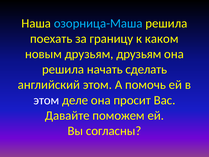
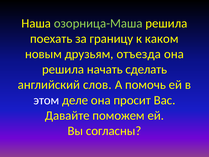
озорница-Маша colour: light blue -> light green (98, 23)
друзьям друзьям: друзьям -> отъезда (139, 54)
английский этом: этом -> слов (97, 85)
